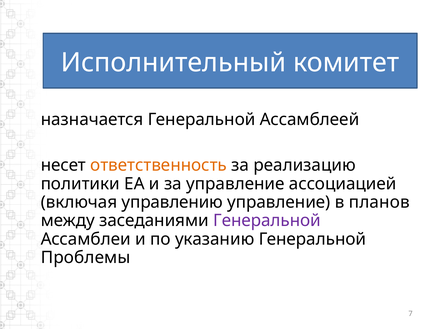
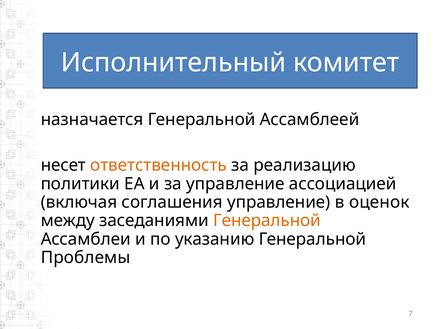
управлению: управлению -> соглашения (172, 202)
планов: планов -> оценок (379, 202)
Генеральной colour: purple -> orange (267, 221)
